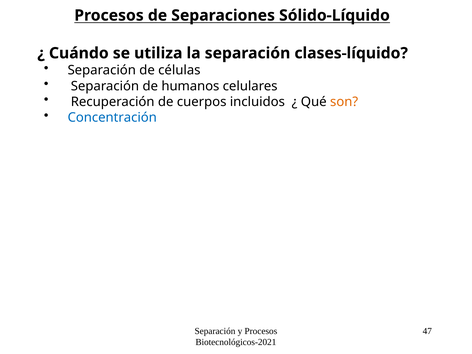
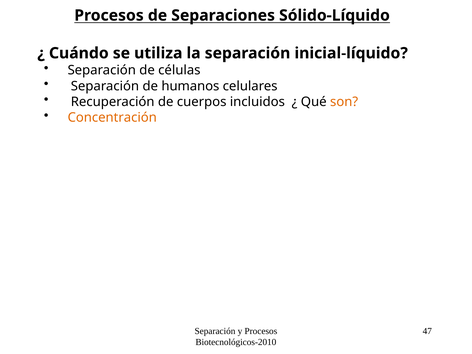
clases-líquido: clases-líquido -> inicial-líquido (351, 53)
Concentración colour: blue -> orange (112, 118)
Biotecnológicos-2021: Biotecnológicos-2021 -> Biotecnológicos-2010 (236, 342)
